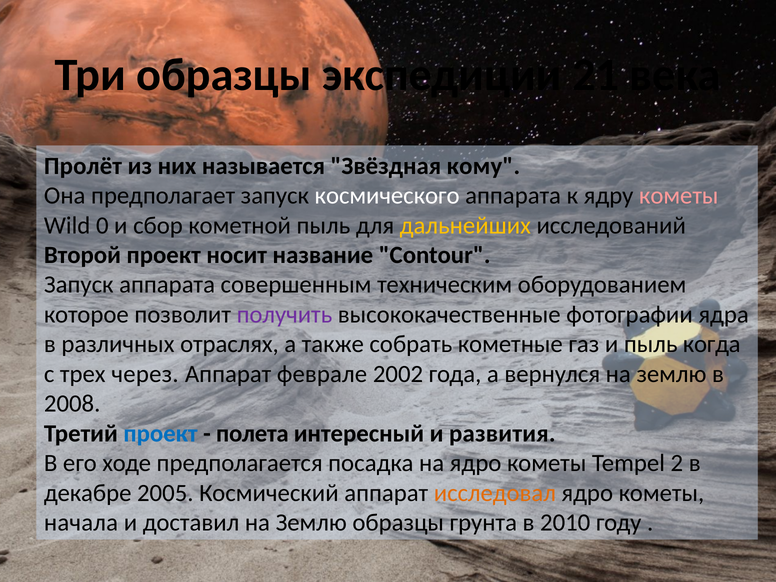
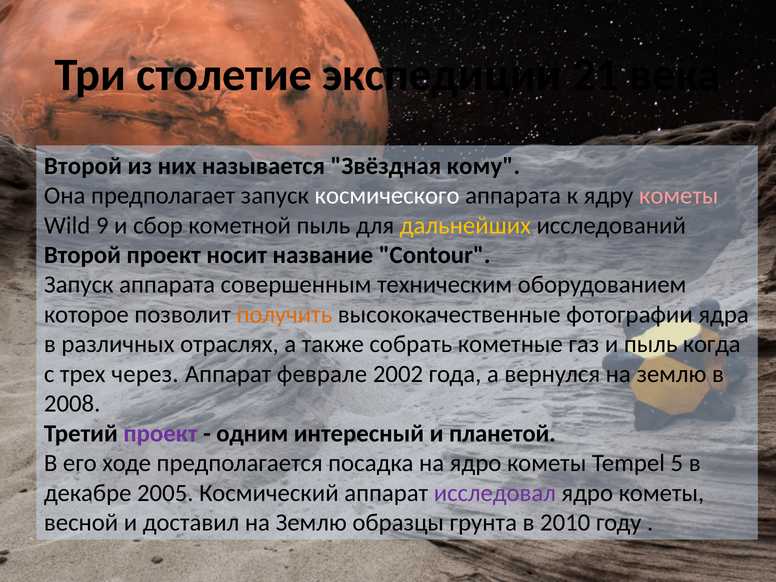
Три образцы: образцы -> столетие (224, 75)
Пролёт: Пролёт -> Второй (83, 166)
0: 0 -> 9 (102, 225)
получить colour: purple -> orange (284, 315)
проект colour: blue -> purple (161, 433)
полета: полета -> одним (252, 433)
развития: развития -> планетой (502, 433)
2: 2 -> 5 (677, 463)
исследовал colour: orange -> purple (495, 493)
начала: начала -> весной (81, 523)
